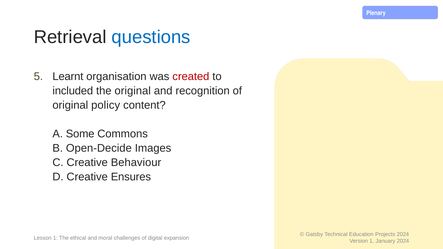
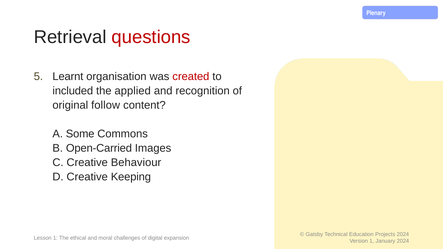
questions colour: blue -> red (151, 37)
the original: original -> applied (133, 91)
policy: policy -> follow (106, 105)
Open-Decide: Open-Decide -> Open-Carried (99, 148)
Ensures: Ensures -> Keeping (131, 177)
